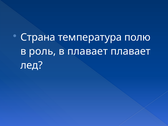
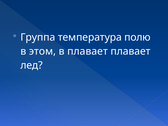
Страна: Страна -> Группа (38, 37)
роль: роль -> этом (42, 51)
